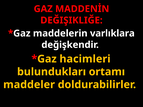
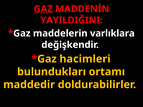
GAZ underline: none -> present (43, 9)
DEĞIŞIKLIĞE: DEĞIŞIKLIĞE -> YAYILDIĞINI (72, 20)
maddeler: maddeler -> maddedir (29, 85)
